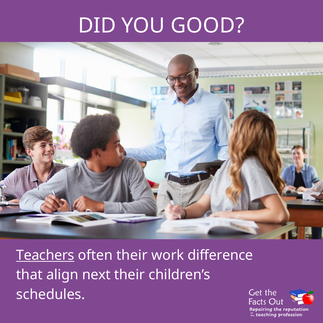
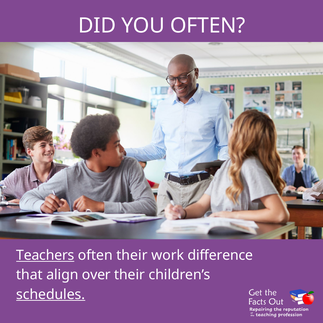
YOU GOOD: GOOD -> OFTEN (208, 26)
next: next -> over (96, 275)
schedules underline: none -> present (51, 294)
